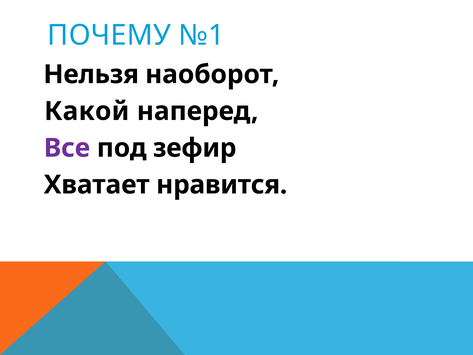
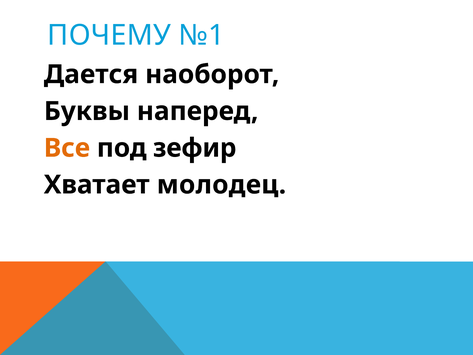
Нельзя: Нельзя -> Дается (91, 74)
Какой: Какой -> Буквы (87, 111)
Все colour: purple -> orange (67, 148)
нравится: нравится -> молодец (221, 185)
